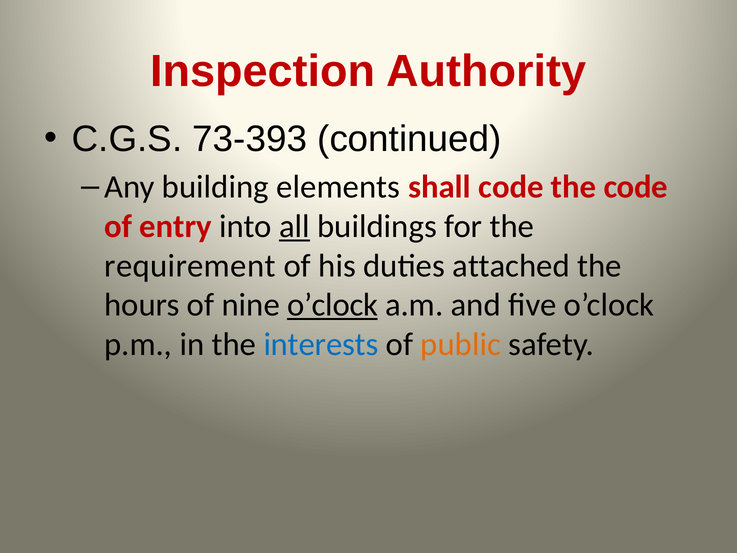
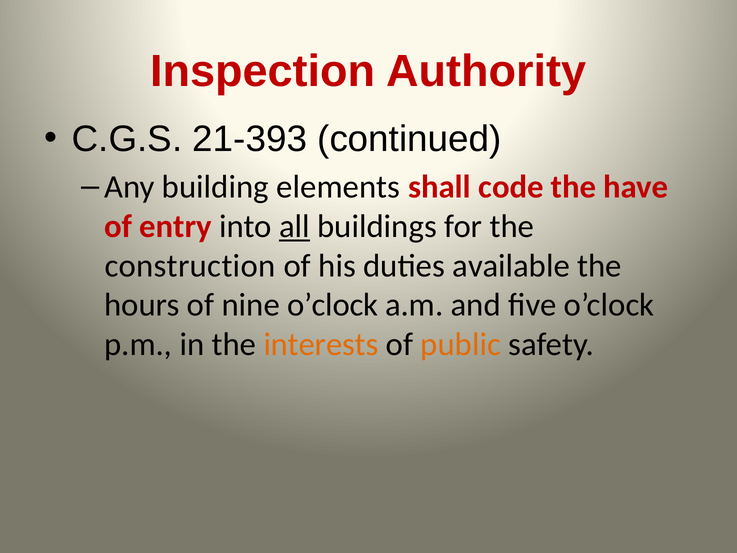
73-393: 73-393 -> 21-393 (250, 139)
the code: code -> have (636, 187)
requirement: requirement -> construction (190, 266)
attached: attached -> available (511, 266)
o’clock underline: present -> none (333, 305)
interests colour: blue -> orange (321, 344)
